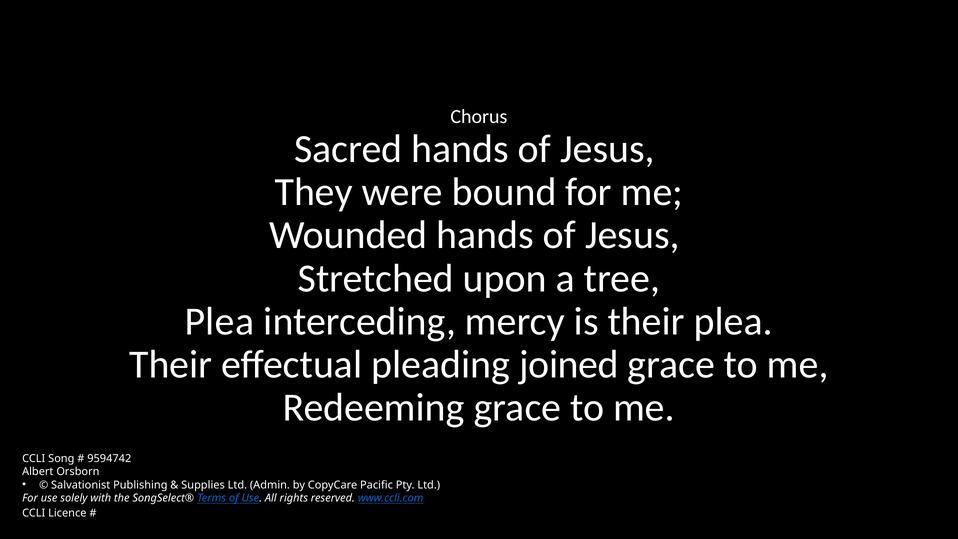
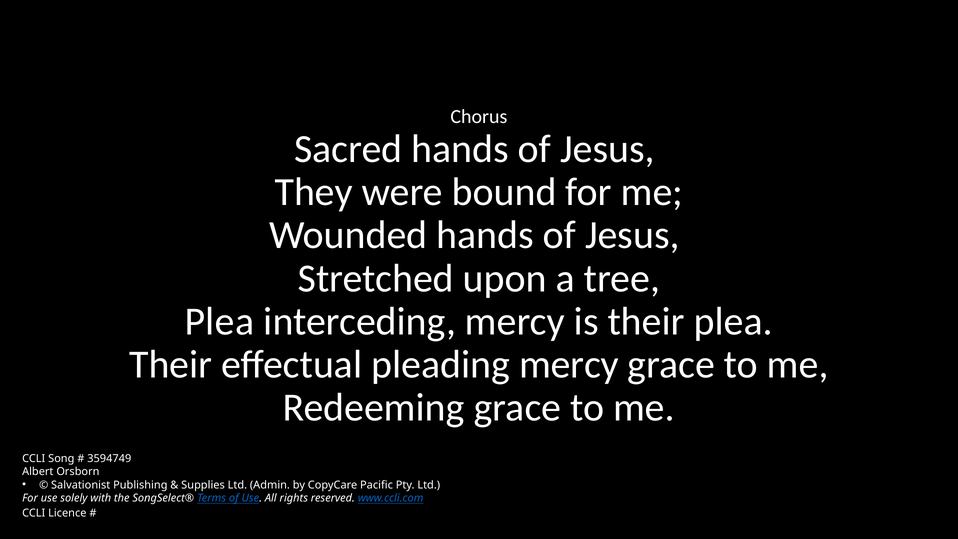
pleading joined: joined -> mercy (569, 365)
9594742: 9594742 -> 3594749 (109, 458)
